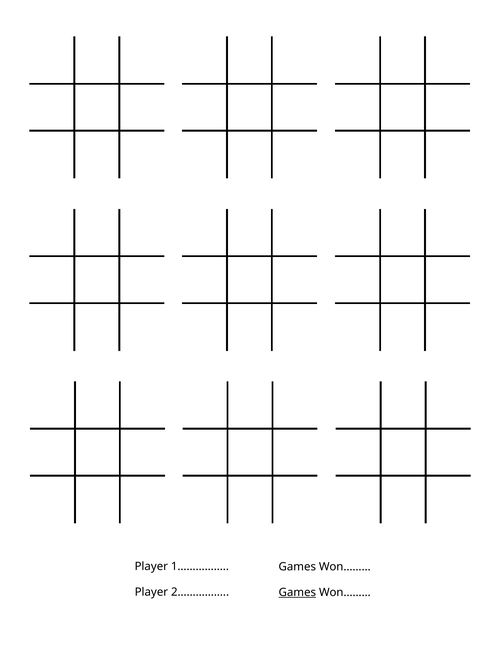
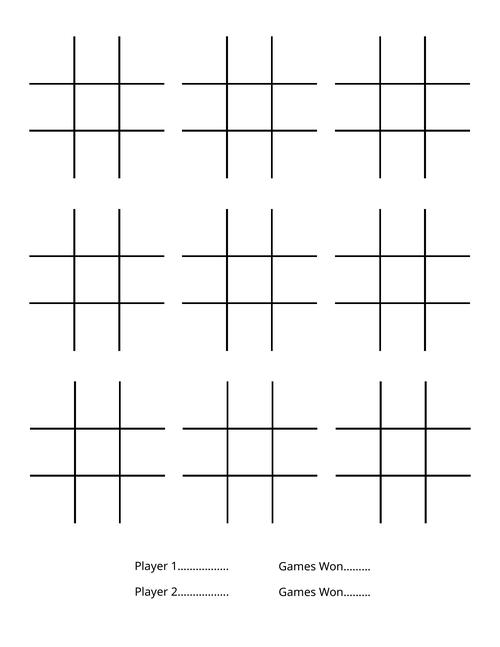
Games underline: present -> none (297, 592)
